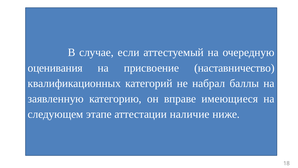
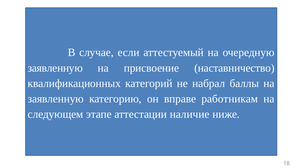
оценивания: оценивания -> заявленную (55, 68)
имеющиеся: имеющиеся -> работникам (230, 99)
